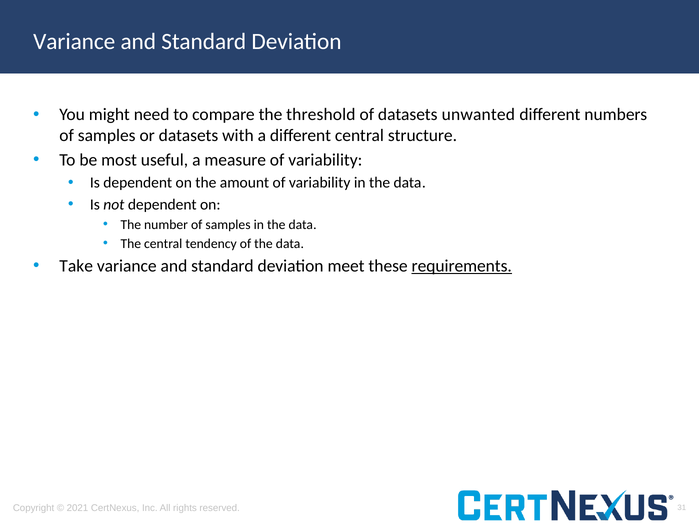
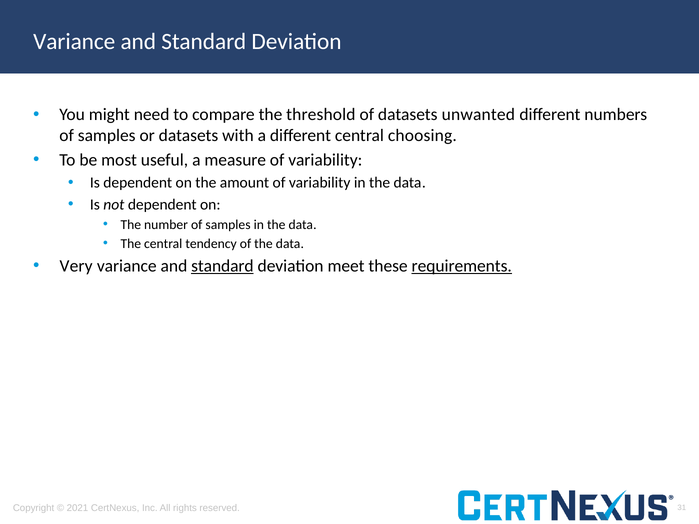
structure: structure -> choosing (422, 136)
Take: Take -> Very (76, 266)
standard underline: none -> present (222, 266)
